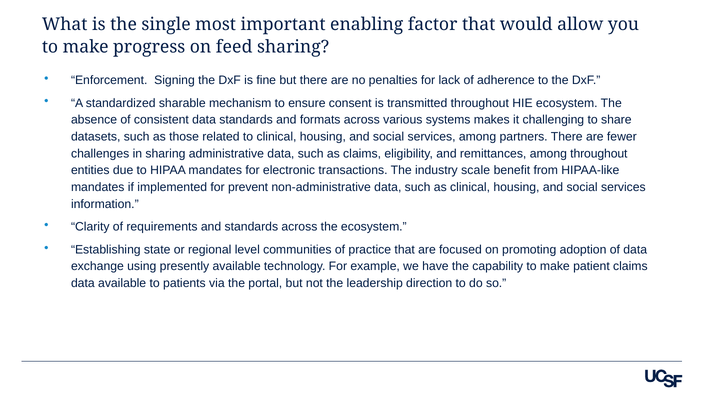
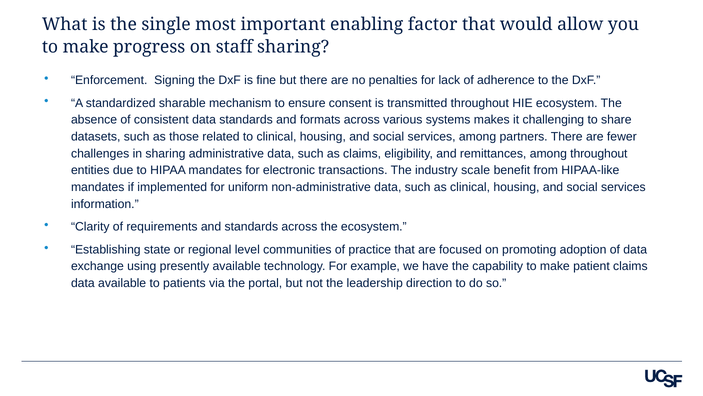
feed: feed -> staff (234, 47)
prevent: prevent -> uniform (248, 187)
